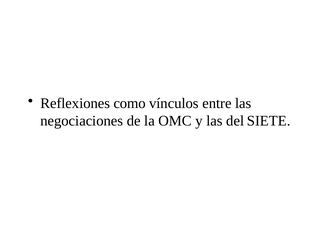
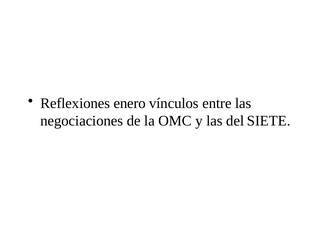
como: como -> enero (130, 103)
